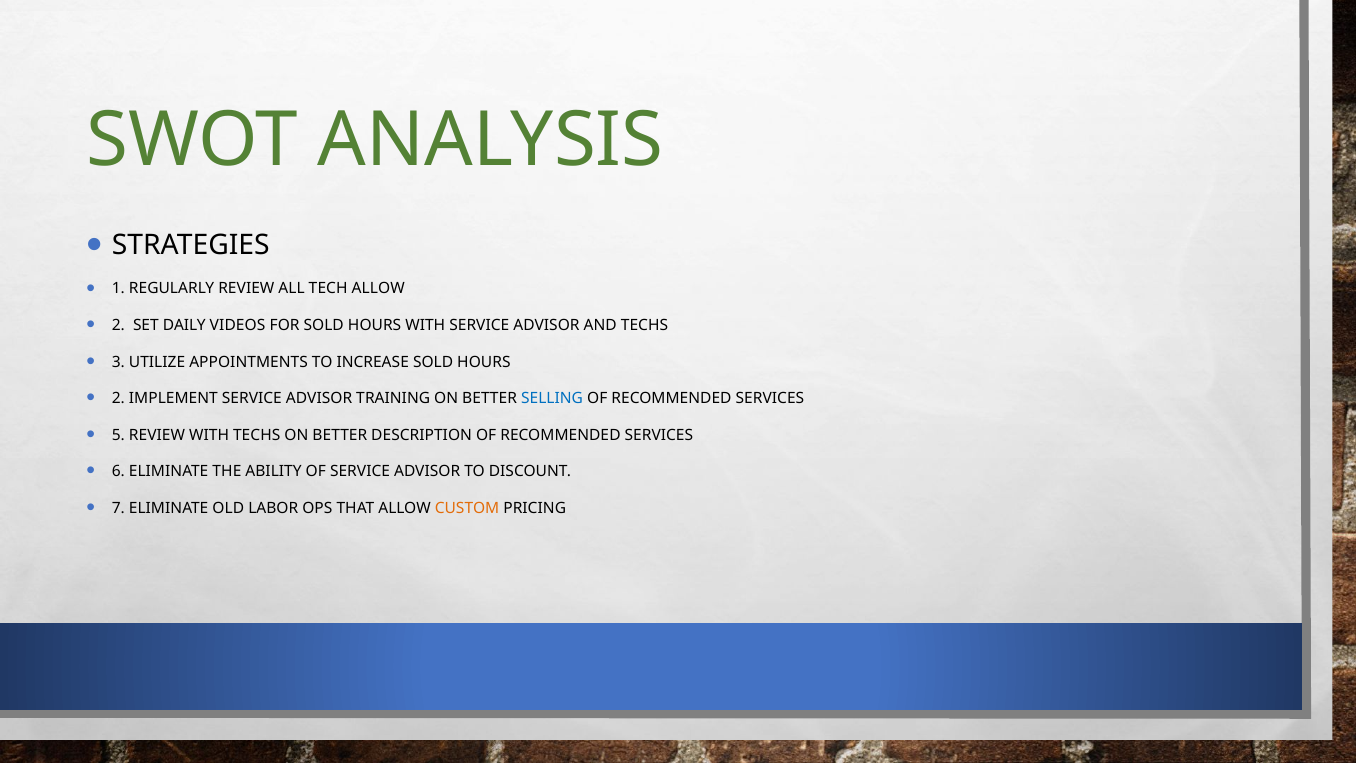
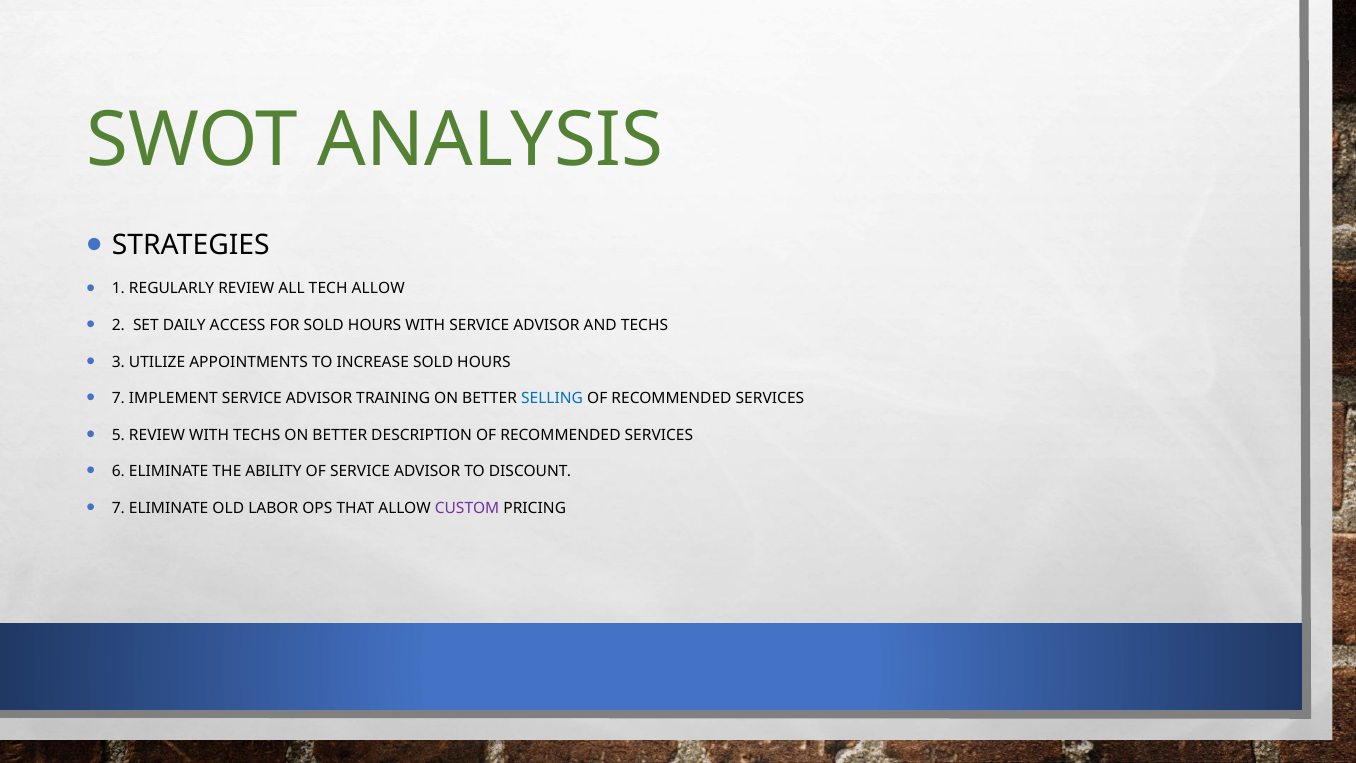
VIDEOS: VIDEOS -> ACCESS (238, 325)
2: 2 -> 7 (118, 398)
CUSTOM colour: orange -> purple (467, 508)
